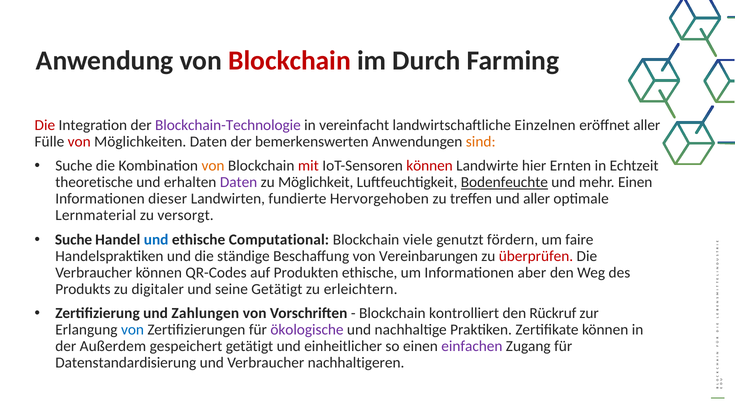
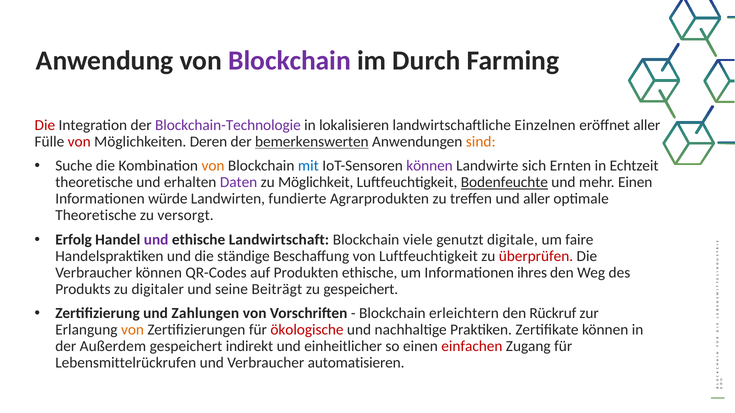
Blockchain colour: red -> purple (290, 61)
vereinfacht: vereinfacht -> lokalisieren (354, 125)
Möglichkeiten Daten: Daten -> Deren (209, 142)
bemerkenswerten underline: none -> present (312, 142)
mit colour: red -> blue (308, 166)
können colour: red -> purple (430, 166)
hier: hier -> sich (534, 166)
dieser: dieser -> würde (168, 199)
Hervorgehoben: Hervorgehoben -> Agrarprodukten (379, 199)
Lernmaterial: Lernmaterial -> Theoretische (96, 216)
Suche: Suche -> Erfolg (74, 240)
und colour: blue -> purple (156, 240)
Computational: Computational -> Landwirtschaft (279, 240)
fördern: fördern -> digitale (512, 240)
von Vereinbarungen: Vereinbarungen -> Luftfeuchtigkeit (428, 256)
aber: aber -> ihres (532, 273)
seine Getätigt: Getätigt -> Beiträgt (277, 289)
zu erleichtern: erleichtern -> gespeichert (361, 289)
kontrolliert: kontrolliert -> erleichtern (464, 314)
von colour: blue -> orange (132, 330)
ökologische colour: purple -> red (307, 330)
gespeichert getätigt: getätigt -> indirekt (249, 347)
einfachen colour: purple -> red (472, 347)
Datenstandardisierung: Datenstandardisierung -> Lebensmittelrückrufen (126, 363)
nachhaltigeren: nachhaltigeren -> automatisieren (356, 363)
